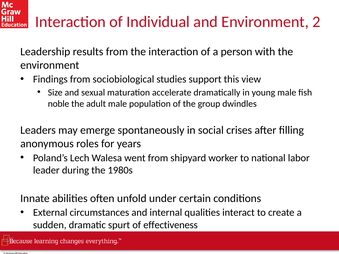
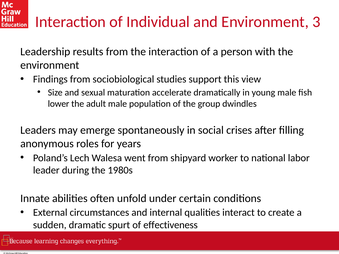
2: 2 -> 3 (316, 22)
noble: noble -> lower (59, 104)
